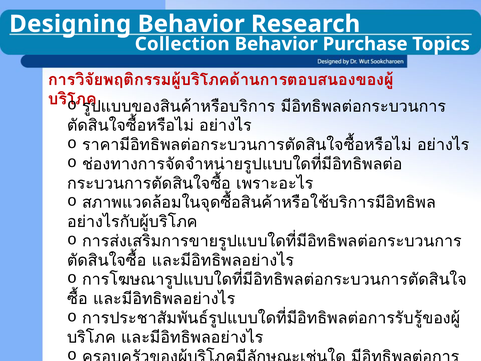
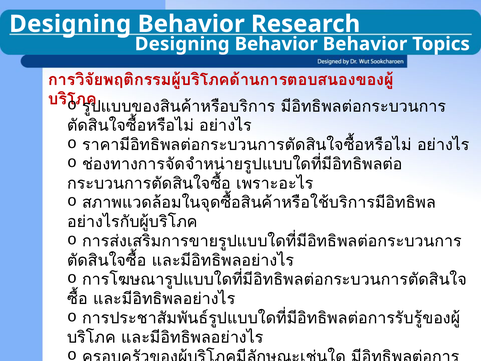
Collection: Collection -> Designing (182, 44)
Behavior Purchase: Purchase -> Behavior (365, 44)
